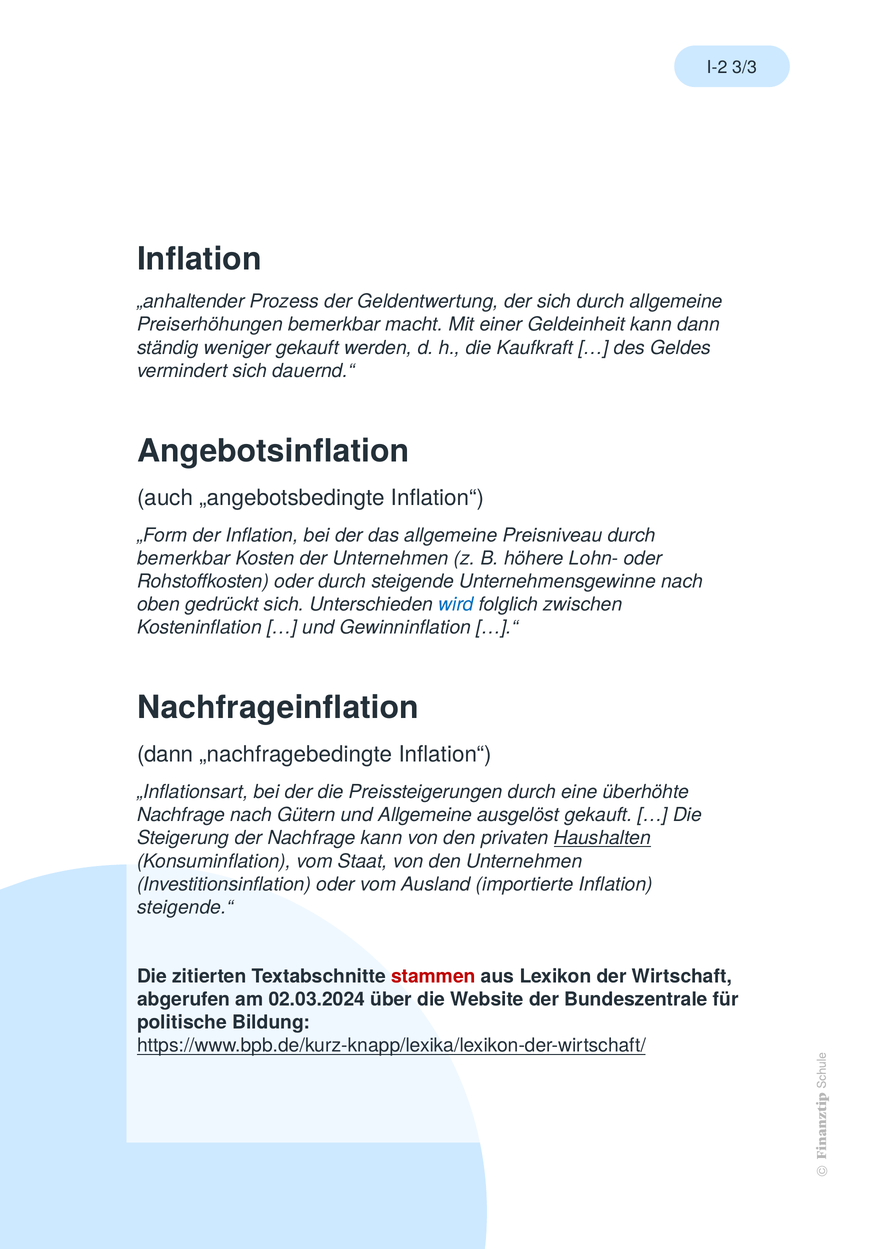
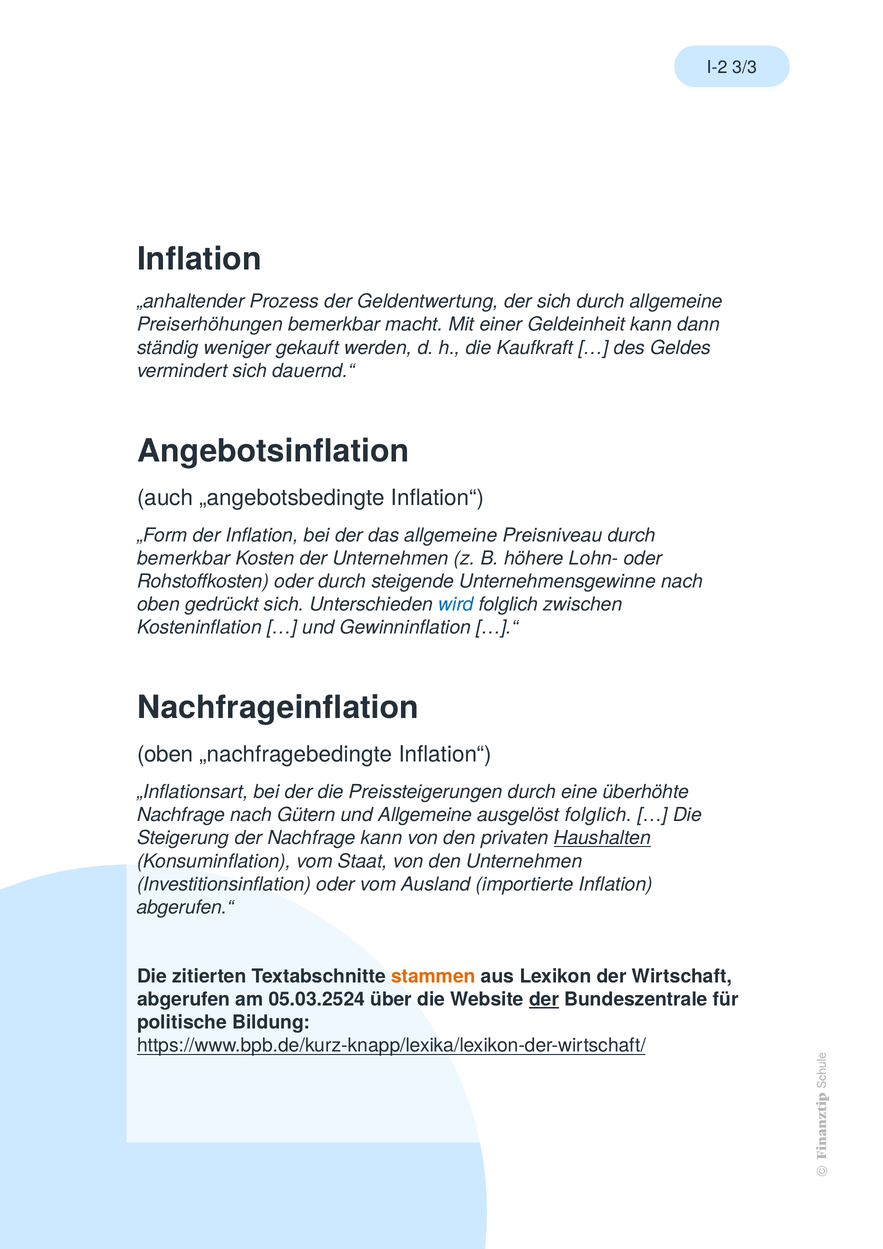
dann: dann -> oben (165, 754)
ausgelöst gekauft: gekauft -> folglich (598, 815)
steigende.“: steigende.“ -> abgerufen.“ (185, 907)
stammen colour: red -> orange (433, 976)
02.03.2024: 02.03.2024 -> 05.03.2524 (317, 999)
der underline: none -> present (544, 999)
